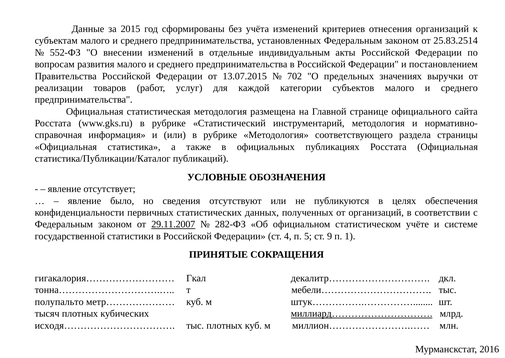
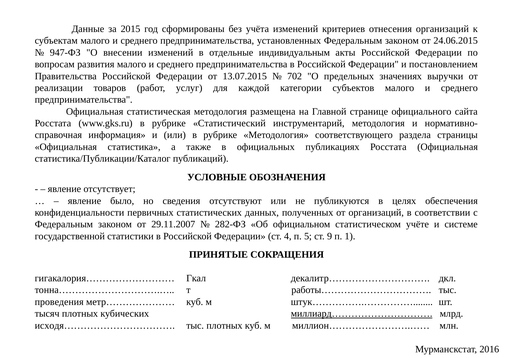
25.83.2514: 25.83.2514 -> 24.06.2015 (456, 41)
552-ФЗ: 552-ФЗ -> 947-ФЗ (65, 53)
29.11.2007 underline: present -> none (173, 224)
мебели……………………………: мебели…………………………… -> работы…………………………… (361, 290)
полупальто: полупальто -> проведения (59, 302)
